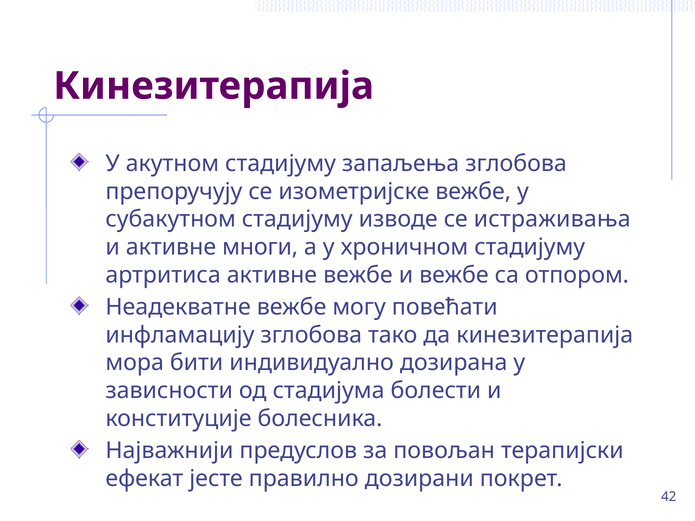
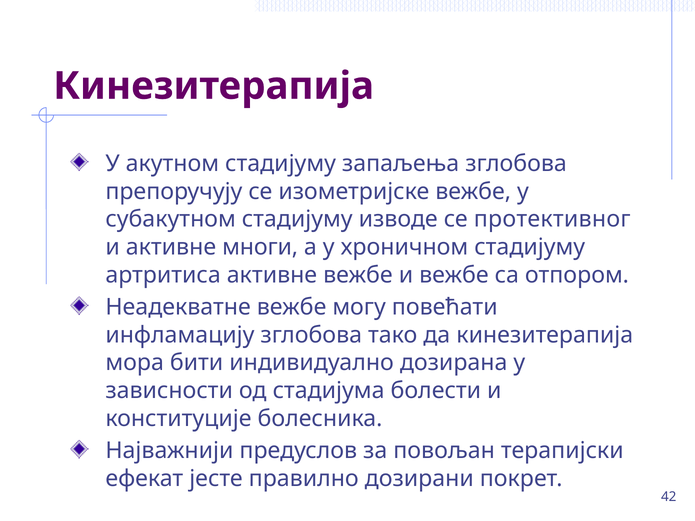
истраживања: истраживања -> протективног (552, 219)
